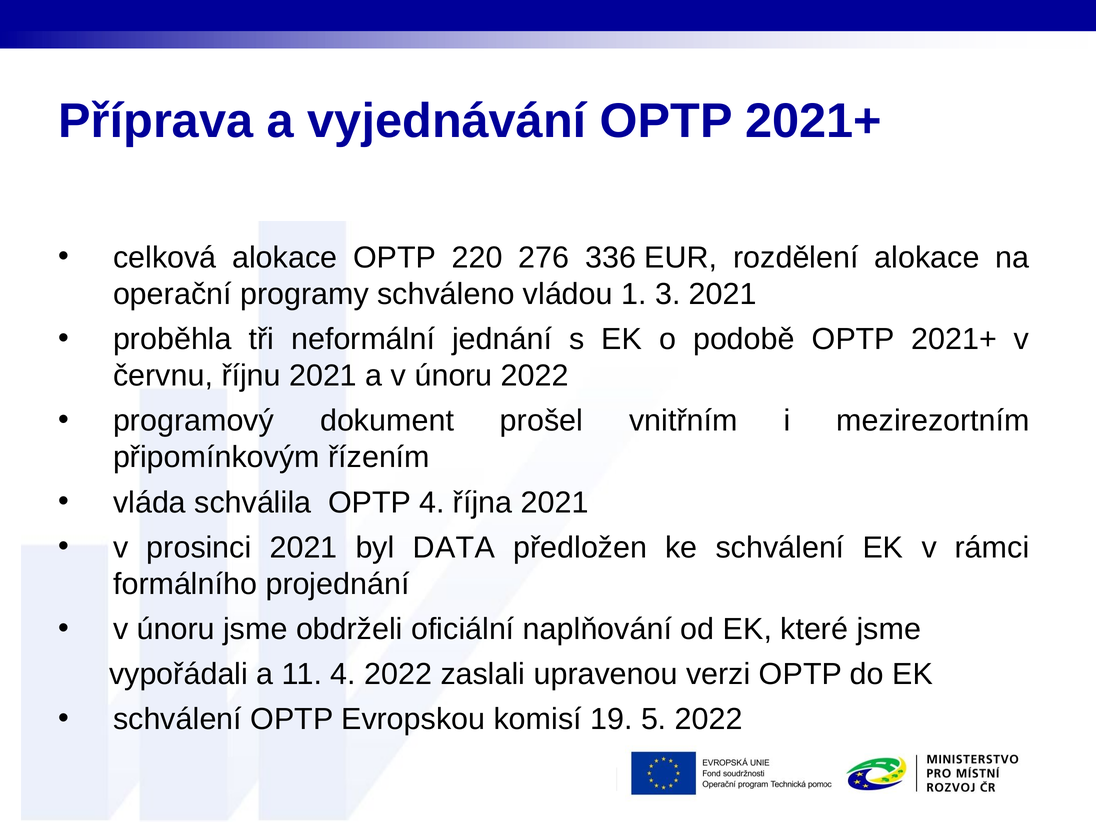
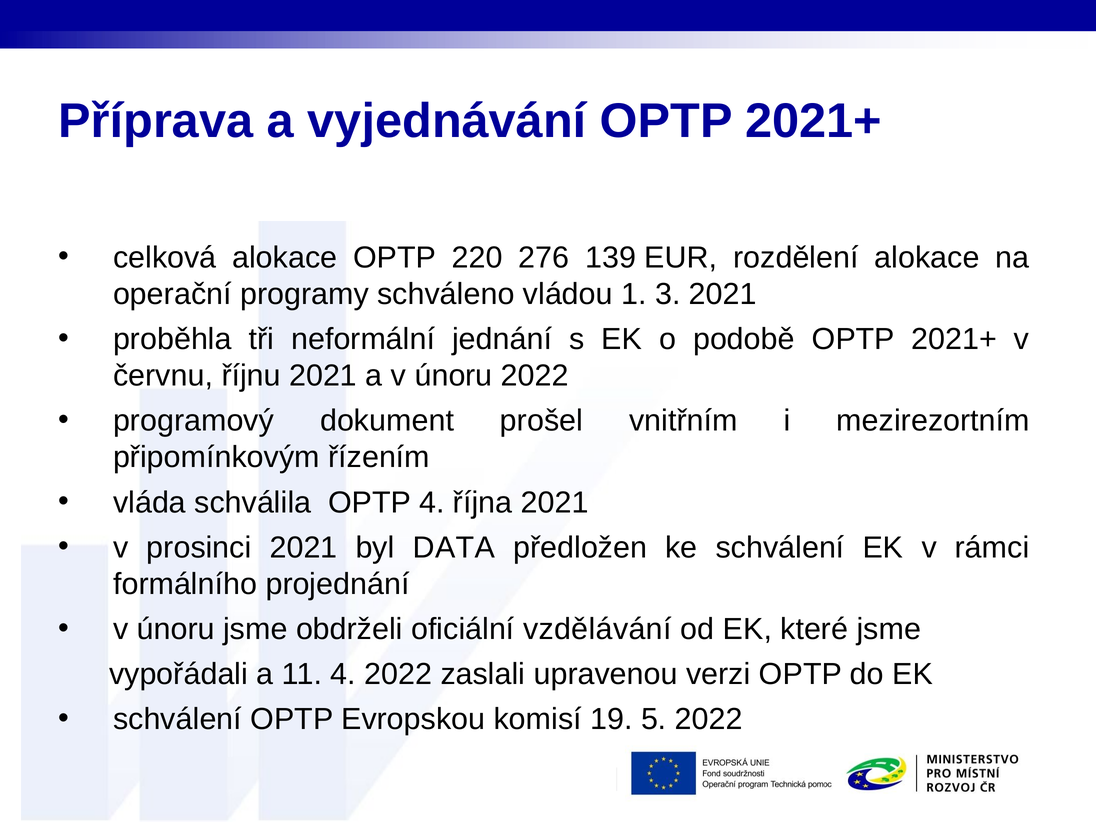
336: 336 -> 139 (611, 258)
naplňování: naplňování -> vzdělávání (597, 629)
